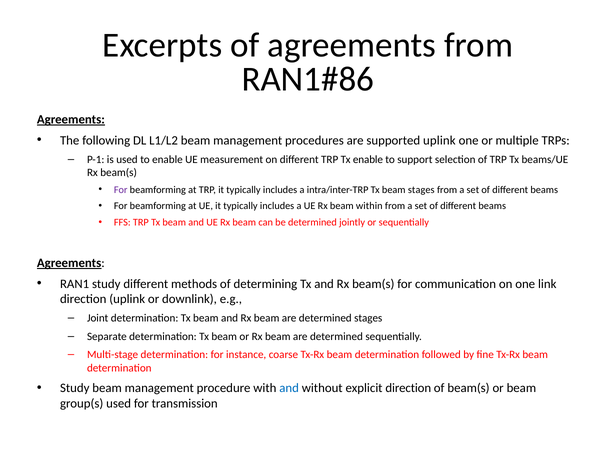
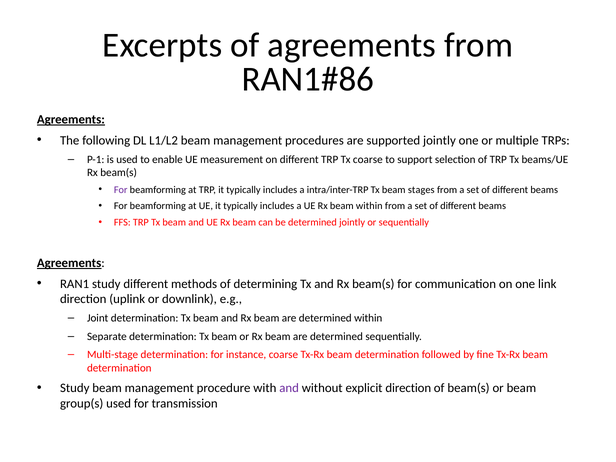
supported uplink: uplink -> jointly (439, 140)
Tx enable: enable -> coarse (368, 159)
determined stages: stages -> within (368, 318)
and colour: blue -> purple (289, 388)
